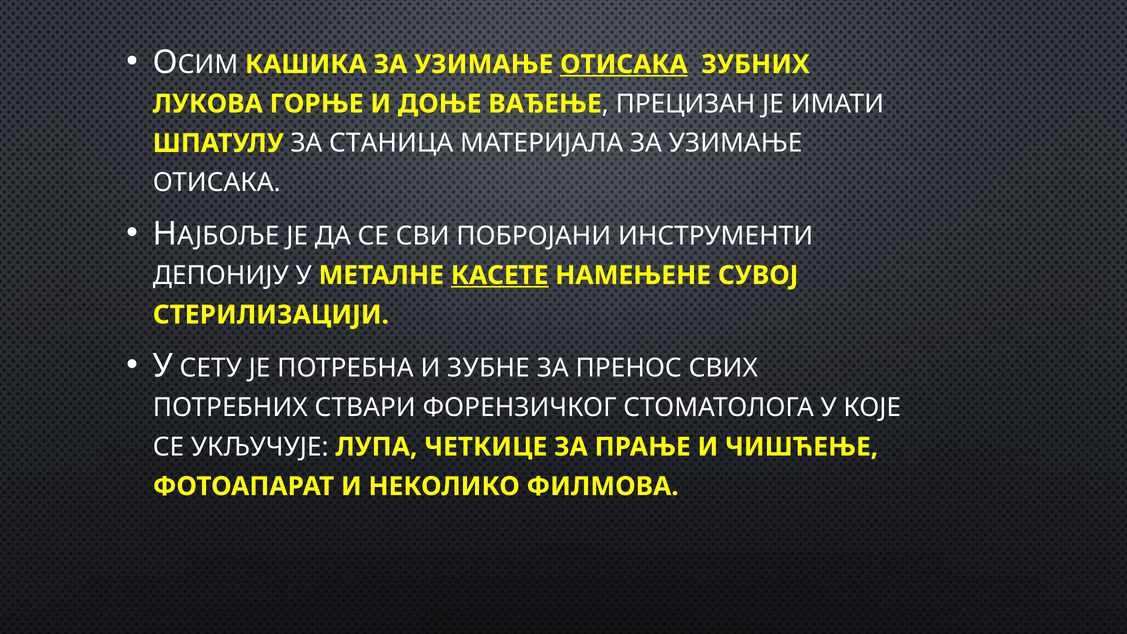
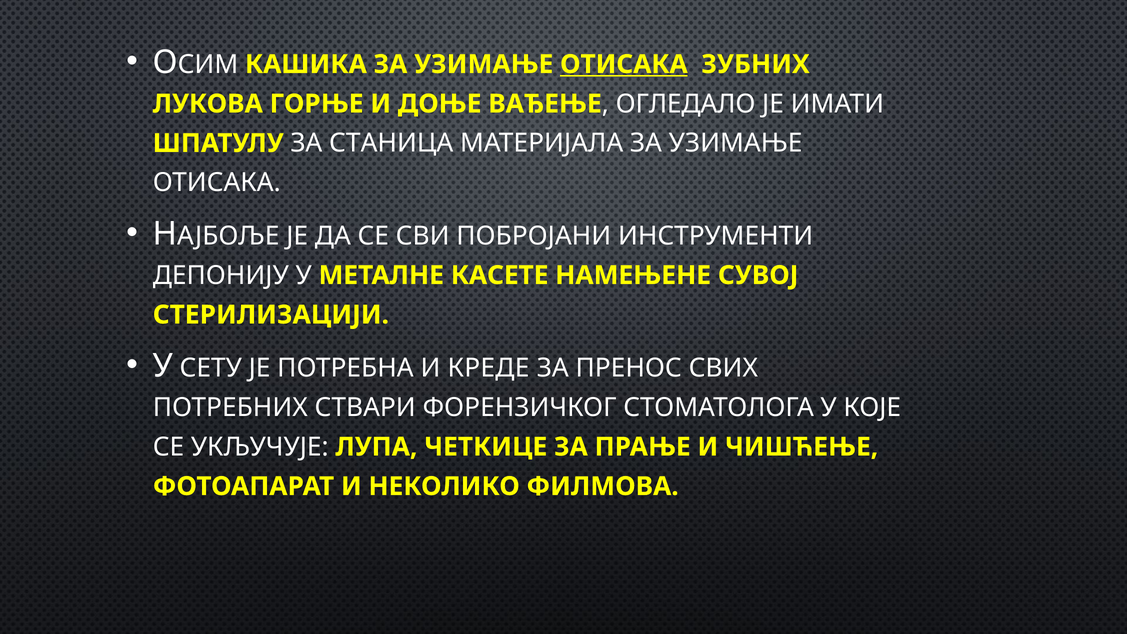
ПРЕЦИЗАН: ПРЕЦИЗАН -> ОГЛЕДАЛО (686, 104)
КАСЕТЕ underline: present -> none (500, 275)
ЗУБНЕ: ЗУБНЕ -> КРЕДЕ (488, 368)
